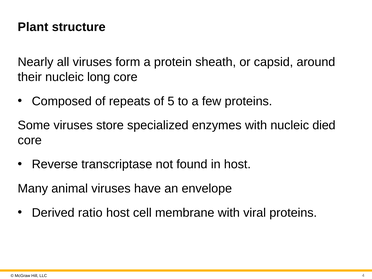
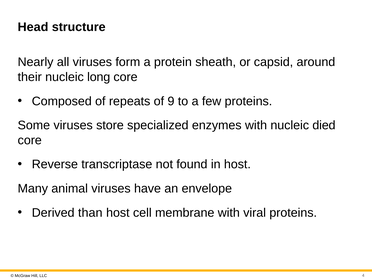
Plant: Plant -> Head (33, 27)
5: 5 -> 9 (171, 101)
ratio: ratio -> than (90, 213)
